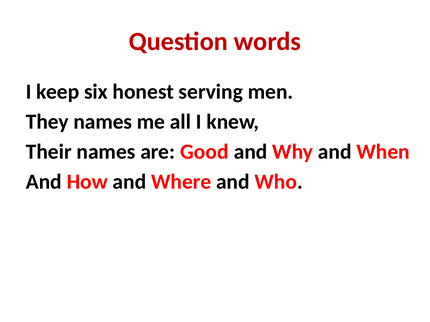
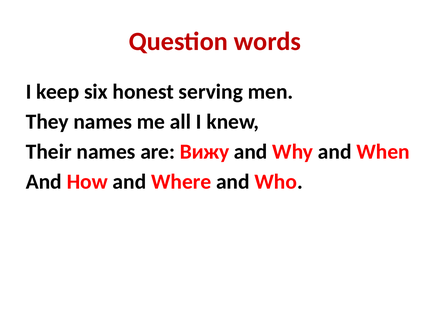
Good: Good -> Вижу (205, 152)
